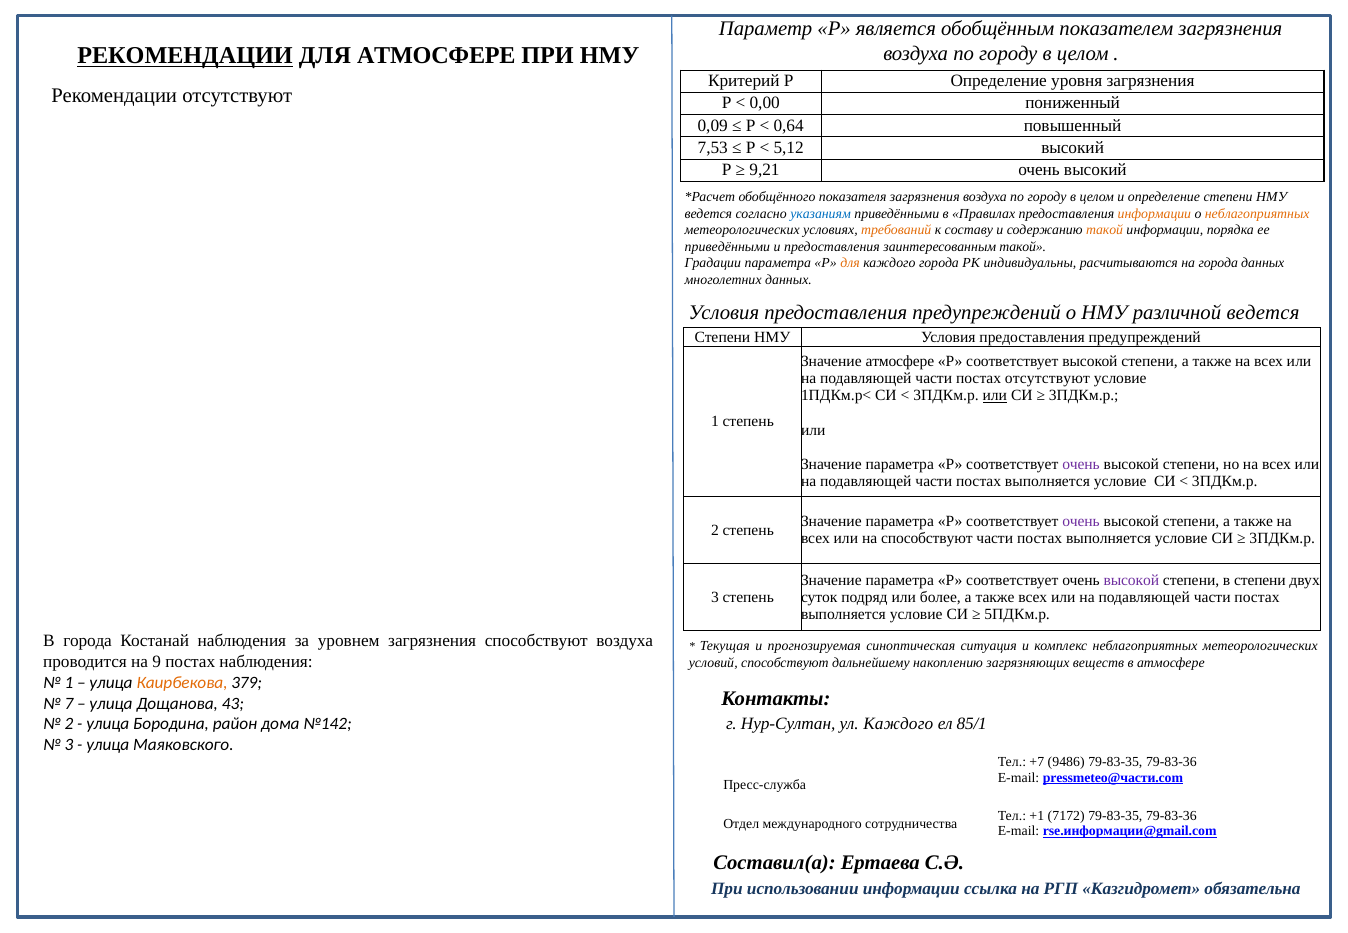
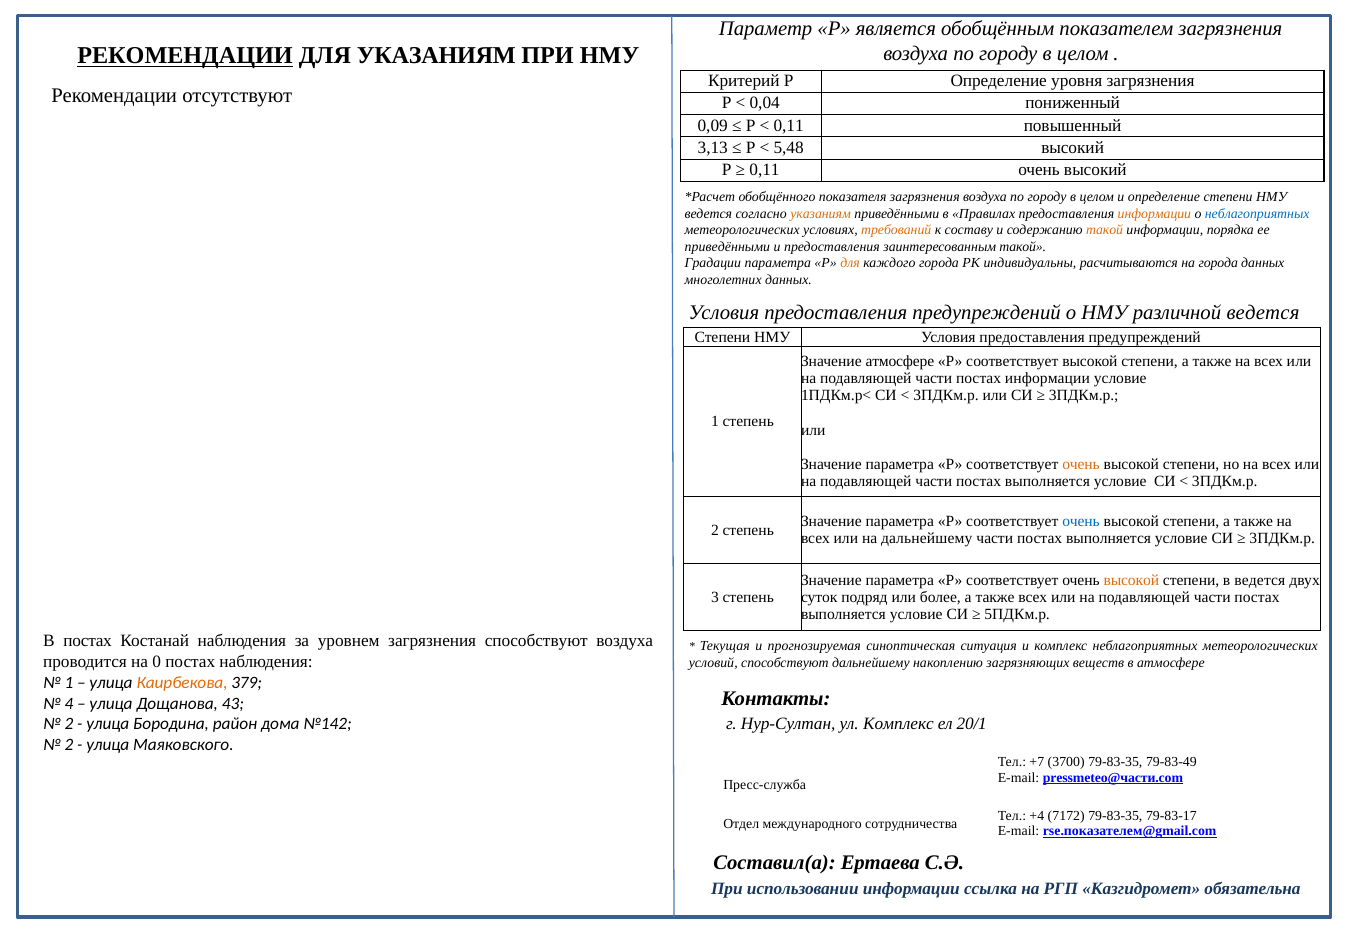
ДЛЯ АТМОСФЕРЕ: АТМОСФЕРЕ -> УКАЗАНИЯМ (436, 56)
0,00: 0,00 -> 0,04 (765, 103)
0,64: 0,64 -> 0,11 (789, 125)
7,53: 7,53 -> 3,13 (713, 148)
5,12: 5,12 -> 5,48 (789, 148)
9,21: 9,21 -> 0,11 (765, 170)
указаниям colour: blue -> orange (821, 214)
неблагоприятных colour: orange -> blue (1257, 214)
постах отсутствуют: отсутствуют -> информации (1047, 378)
или underline: present -> none (995, 396)
очень colour: purple -> orange (1081, 465)
очень colour: purple -> blue (1081, 521)
на способствуют: способствуют -> дальнейшему (927, 539)
высокой colour: purple -> orange (1131, 580)
в степени: степени -> ведется (1260, 580)
В города: города -> постах (88, 641)
9: 9 -> 0 (157, 662)
7: 7 -> 4 (69, 704)
ул Каждого: Каждого -> Комплекс (898, 724)
85/1: 85/1 -> 20/1 (972, 724)
3: 3 -> 2 (69, 745)
9486: 9486 -> 3700 (1066, 762)
79-83-36: 79-83-36 -> 79-83-49 (1171, 762)
+1: +1 -> +4 (1037, 816)
7172 79-83-35 79-83-36: 79-83-36 -> 79-83-17 (1171, 816)
rse.информации@gmail.com: rse.информации@gmail.com -> rse.показателем@gmail.com (1130, 832)
